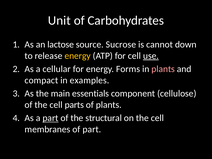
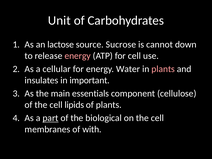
energy colour: yellow -> pink (78, 56)
use underline: present -> none (151, 56)
Forms: Forms -> Water (128, 69)
compact: compact -> insulates (41, 80)
examples: examples -> important (90, 80)
parts: parts -> lipids (74, 105)
structural: structural -> biological (104, 118)
of part: part -> with (92, 129)
